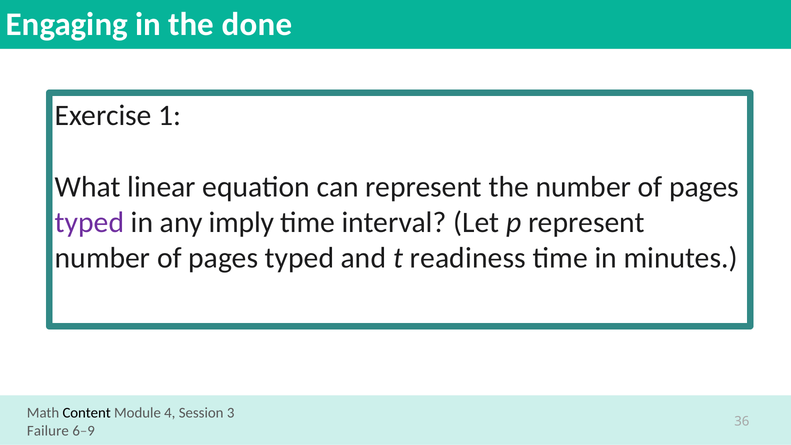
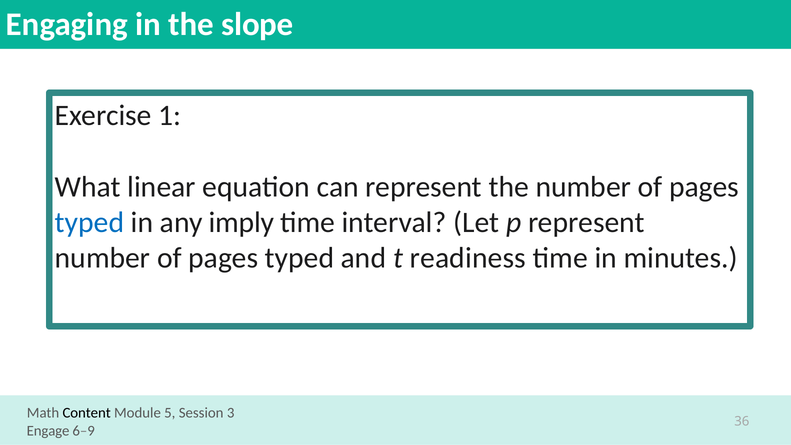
done: done -> slope (257, 24)
typed colour: purple -> blue (89, 222)
4: 4 -> 5 (170, 413)
Failure: Failure -> Engage (48, 431)
